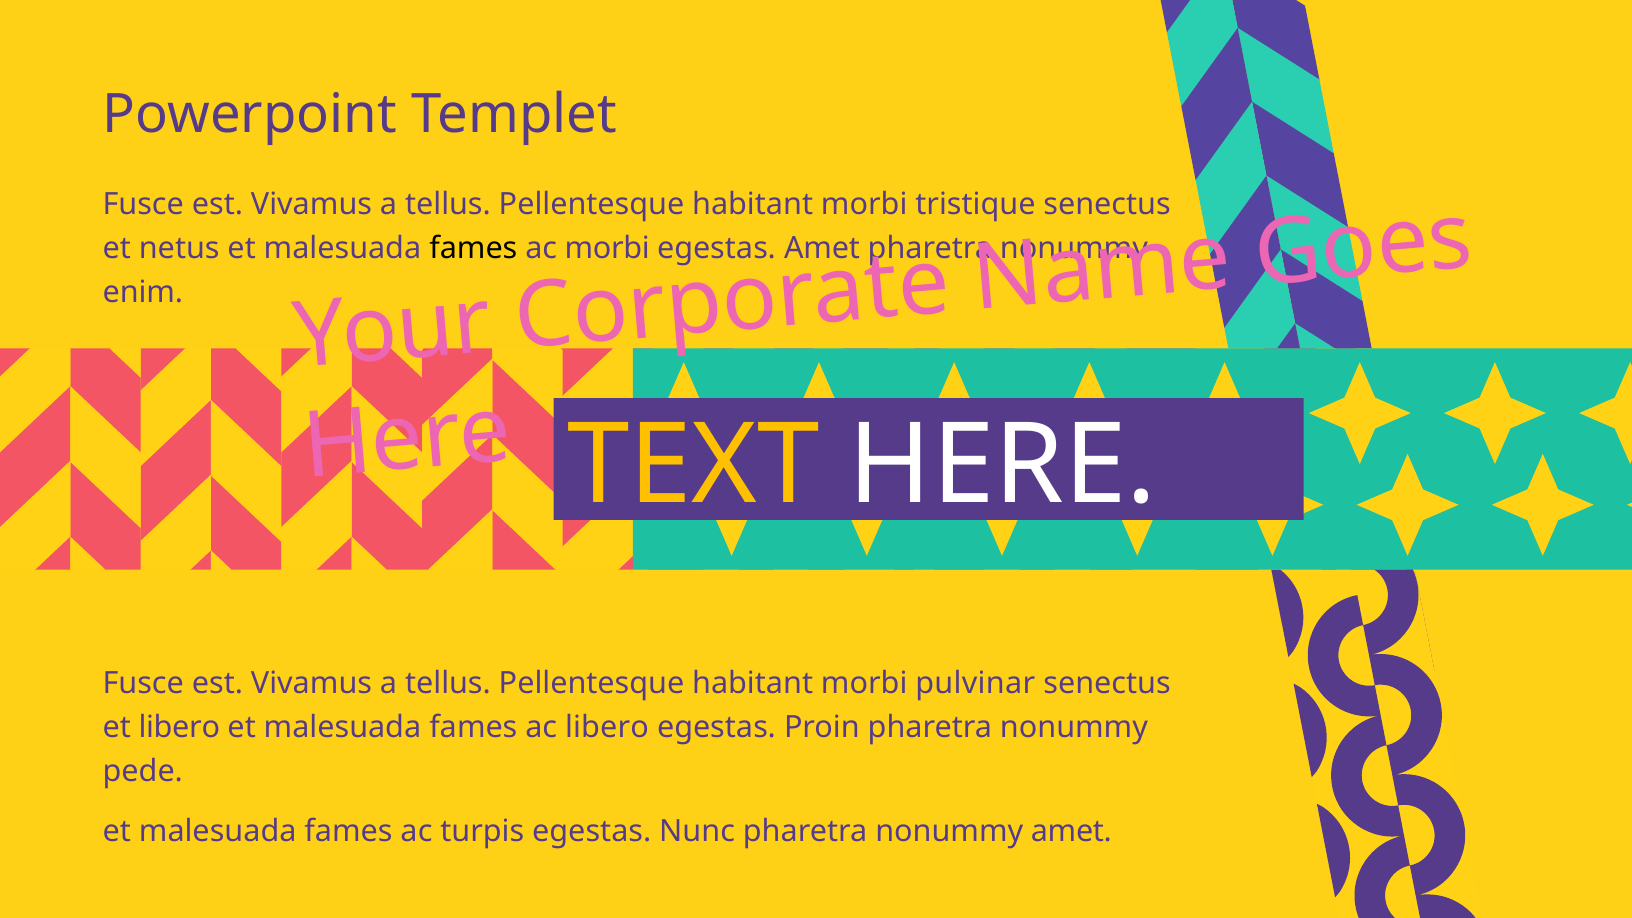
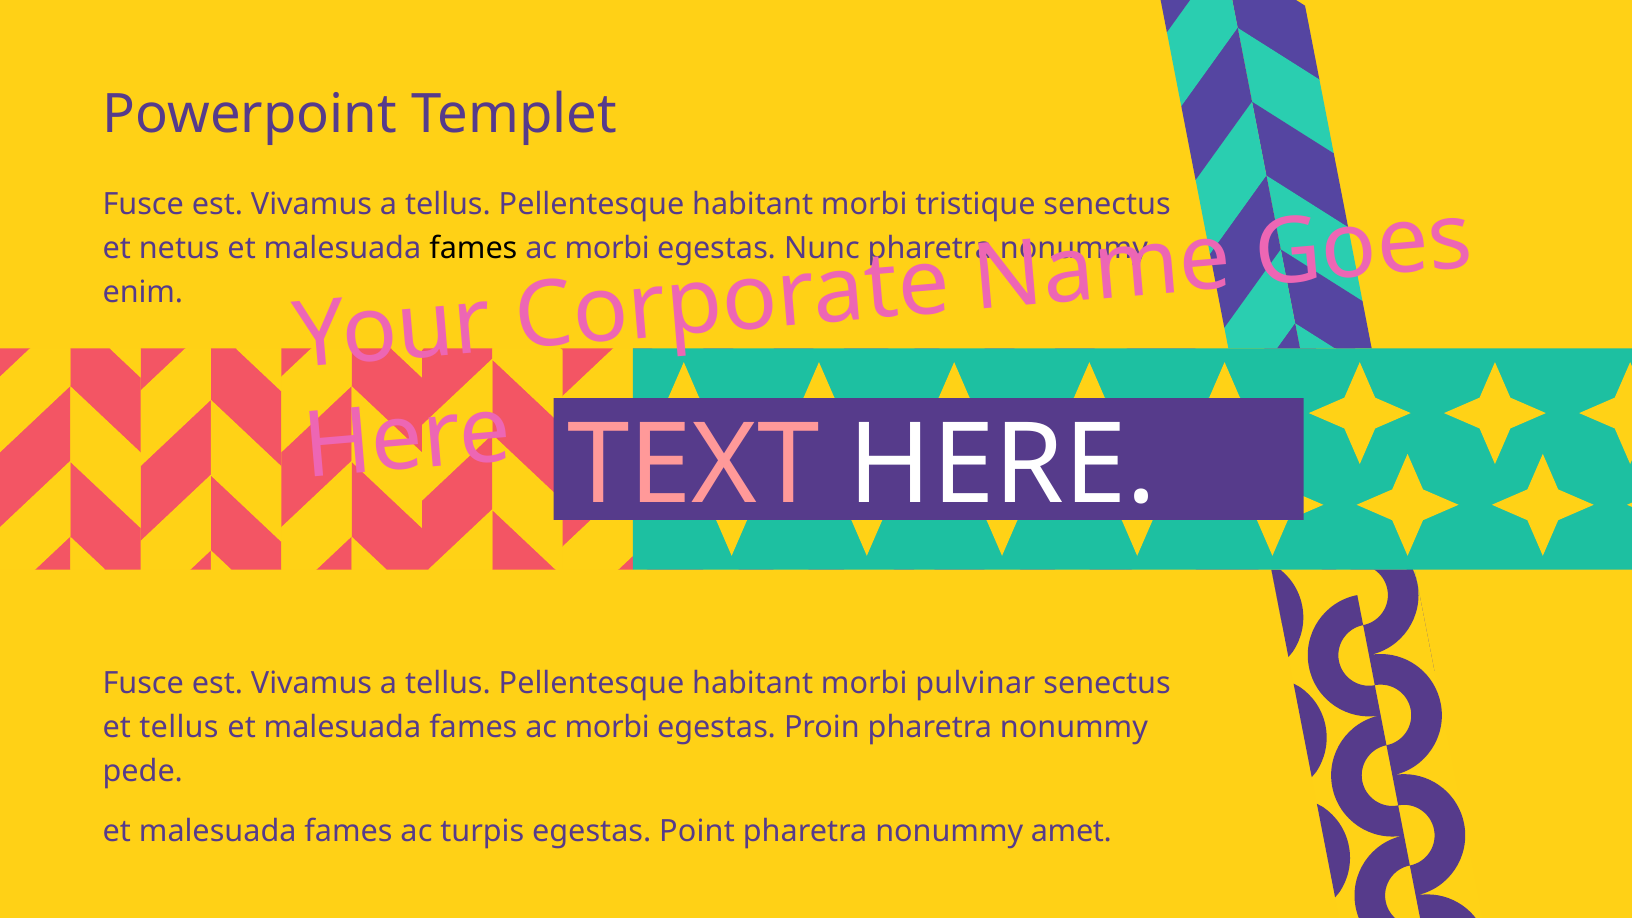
egestas Amet: Amet -> Nunc (822, 249)
TEXT colour: yellow -> pink (694, 466)
et libero: libero -> tellus (179, 728)
libero: libero -> morbi (607, 728)
Nunc: Nunc -> Point (697, 831)
